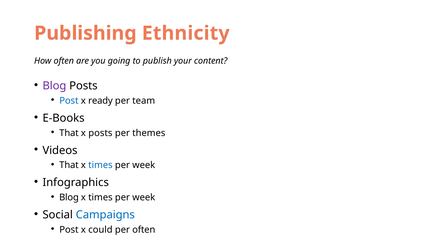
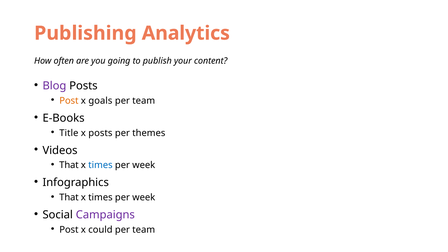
Ethnicity: Ethnicity -> Analytics (186, 33)
Post colour: blue -> orange (69, 101)
ready: ready -> goals (100, 101)
That: That -> Title (69, 133)
Blog: Blog -> That (69, 197)
Campaigns colour: blue -> purple (105, 215)
often: often -> team (144, 230)
